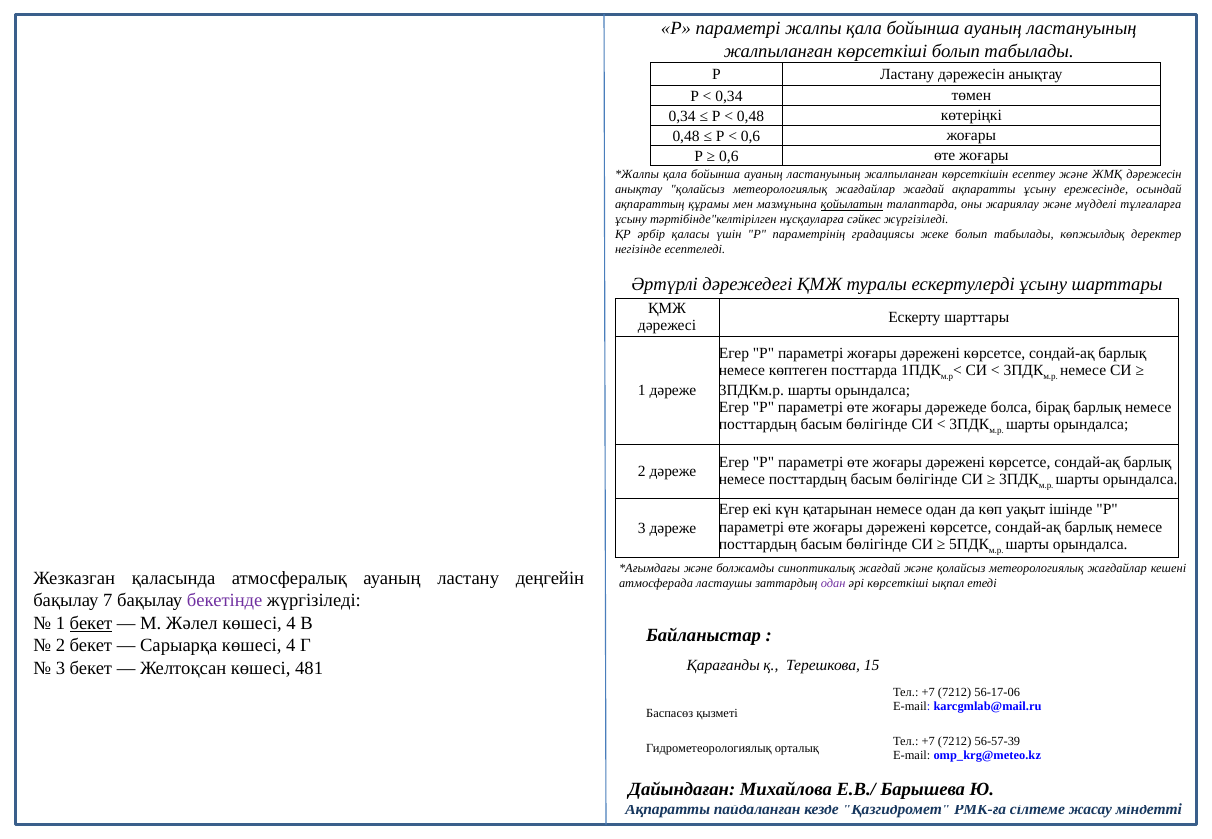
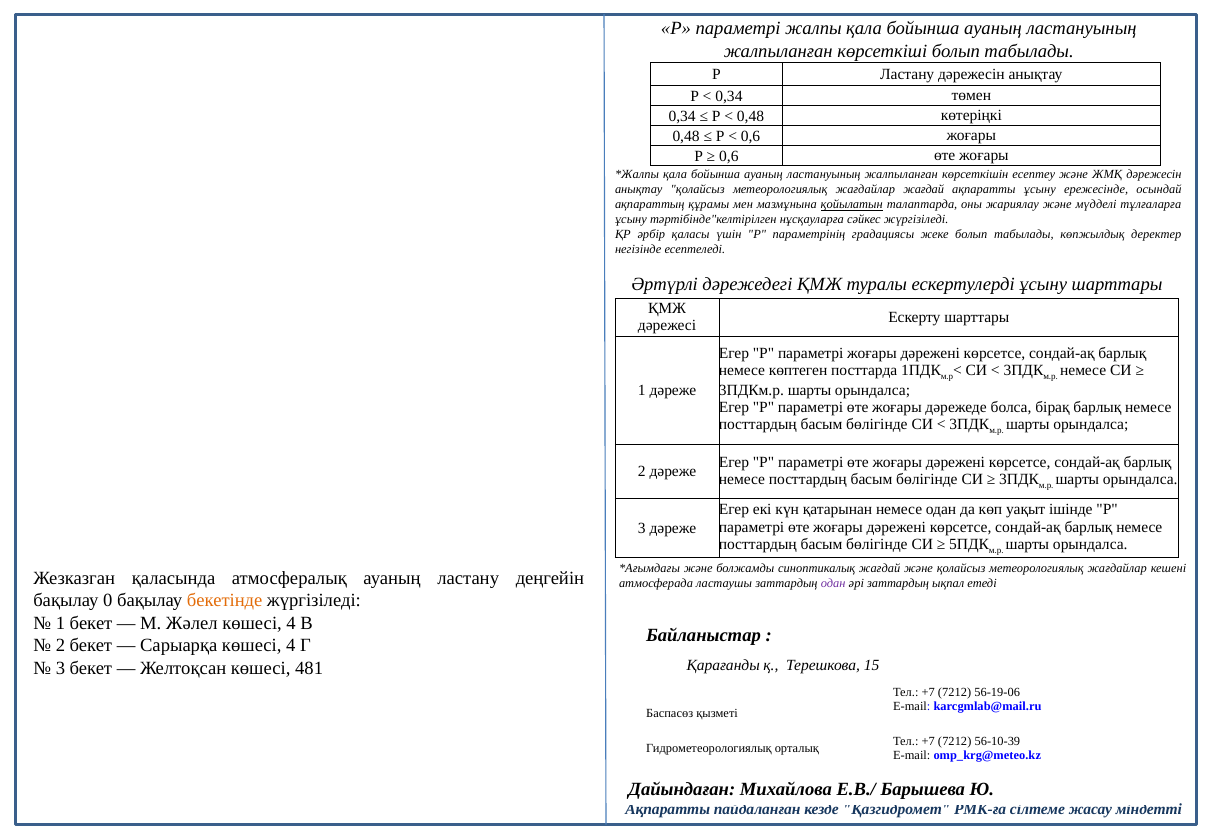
әрі көрсеткіші: көрсеткіші -> заттардың (898, 583)
7: 7 -> 0 (108, 601)
бекетінде colour: purple -> orange (225, 601)
бекет underline: present -> none (91, 623)
56-17-06: 56-17-06 -> 56-19-06 (997, 693)
56-57-39: 56-57-39 -> 56-10-39 (997, 741)
